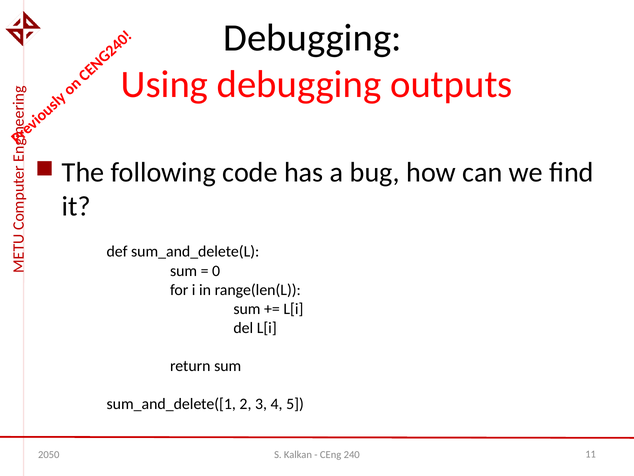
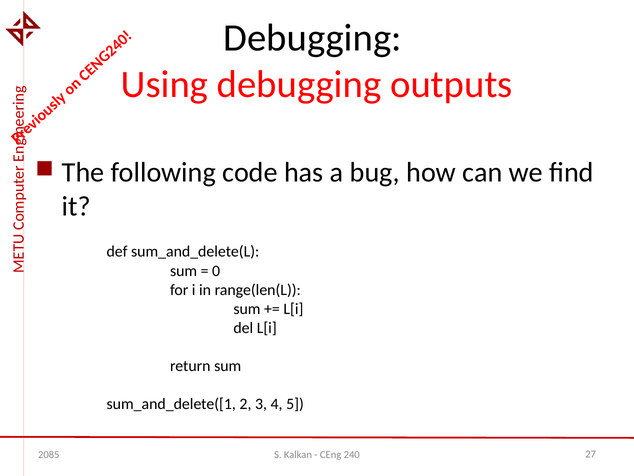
2050: 2050 -> 2085 (49, 454)
11: 11 -> 27 (591, 454)
